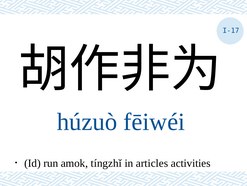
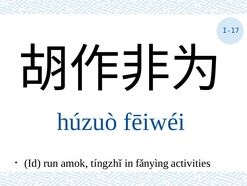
articles: articles -> fǎnyìng (152, 163)
